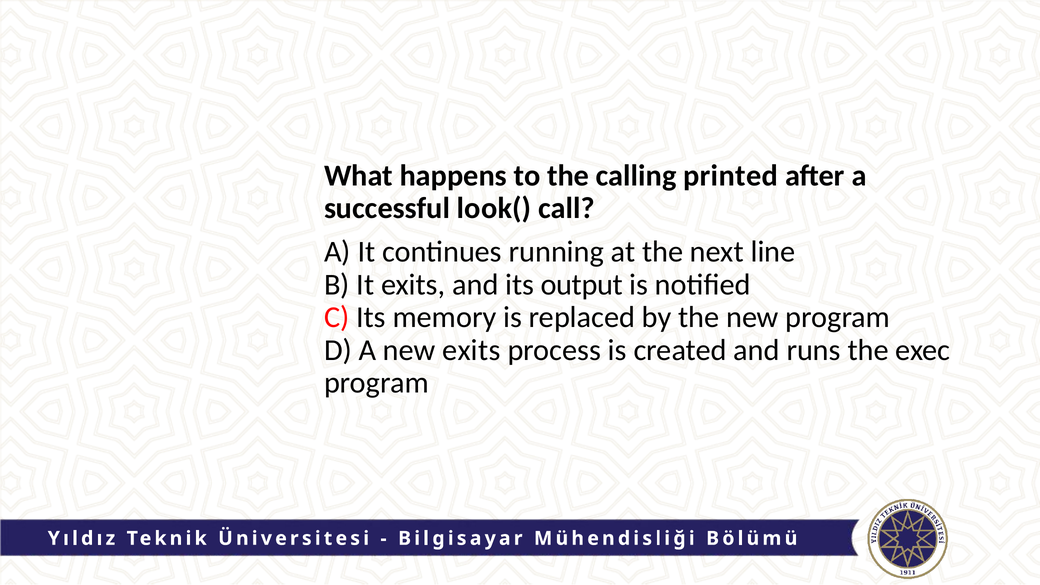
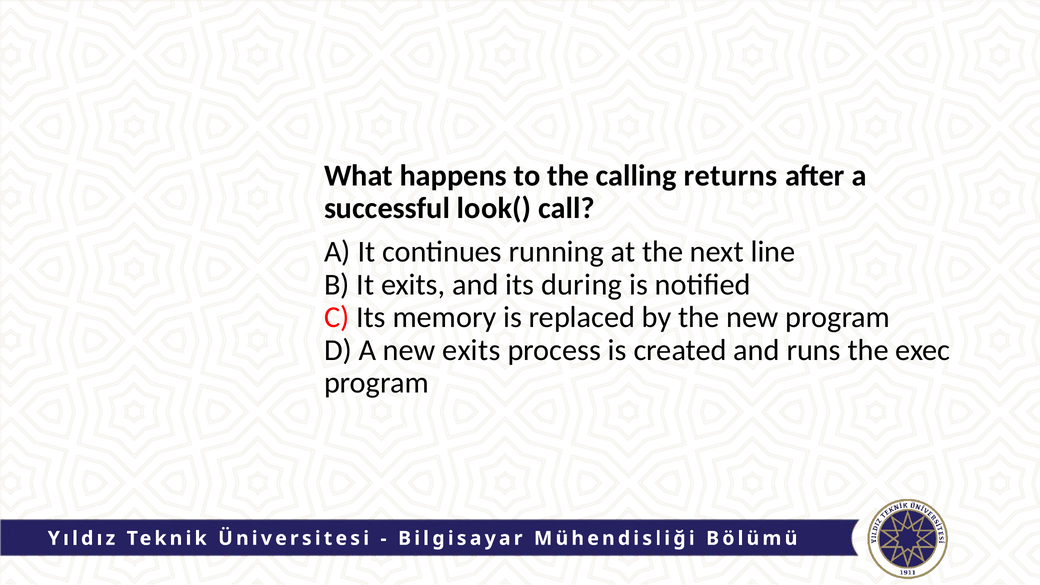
printed: printed -> returns (731, 176)
output: output -> during (582, 285)
